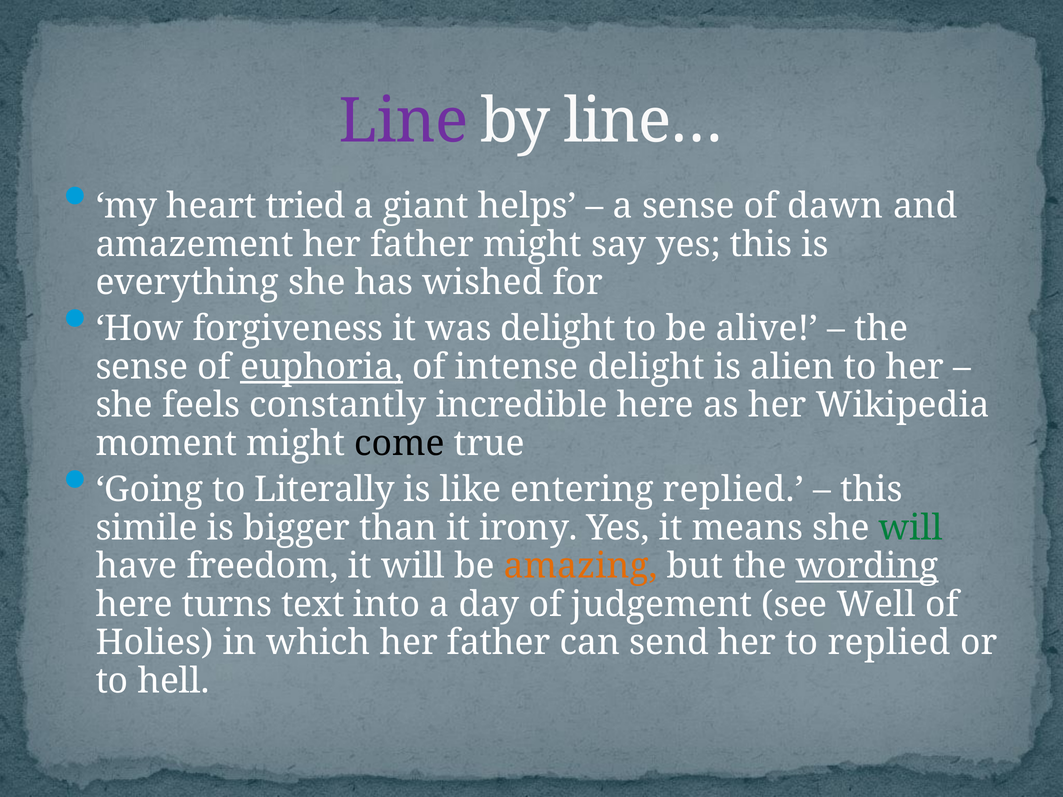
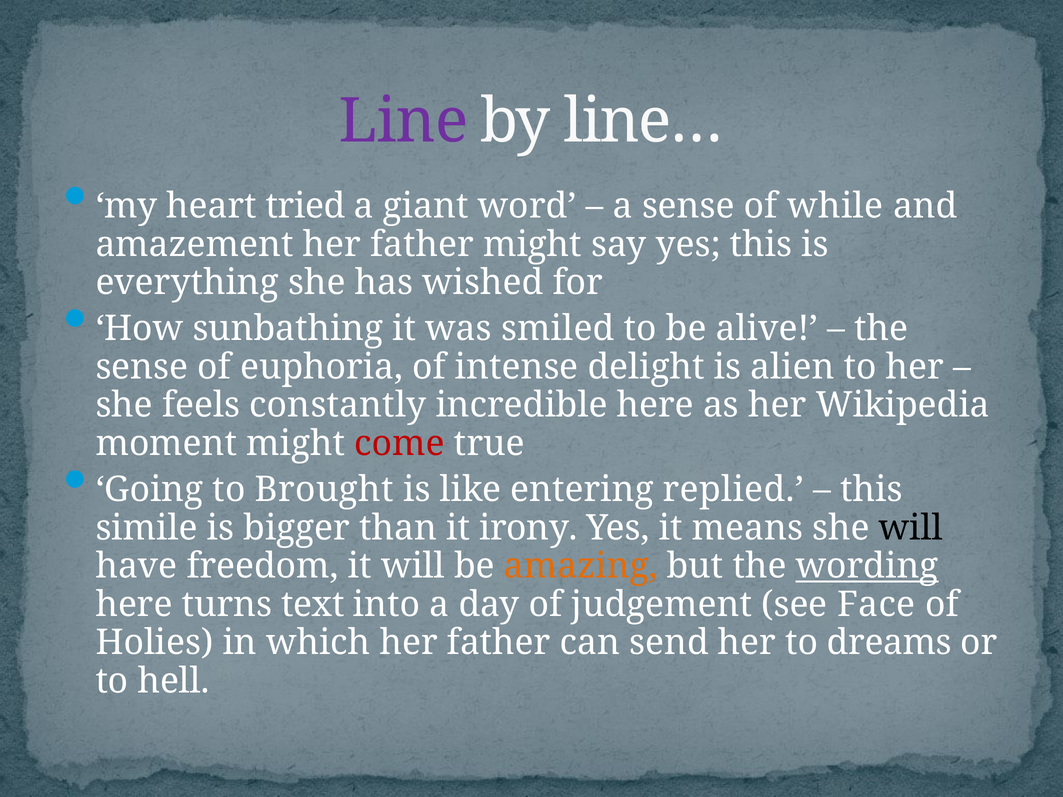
helps: helps -> word (527, 206)
dawn: dawn -> while (835, 206)
forgiveness: forgiveness -> sunbathing (288, 329)
was delight: delight -> smiled (558, 329)
euphoria underline: present -> none (322, 367)
come colour: black -> red (400, 444)
Literally: Literally -> Brought (324, 490)
will colour: green -> black (911, 528)
Well: Well -> Face (876, 605)
to replied: replied -> dreams (889, 643)
